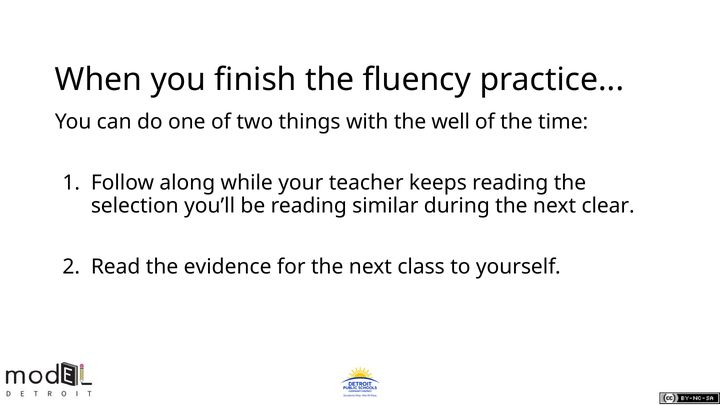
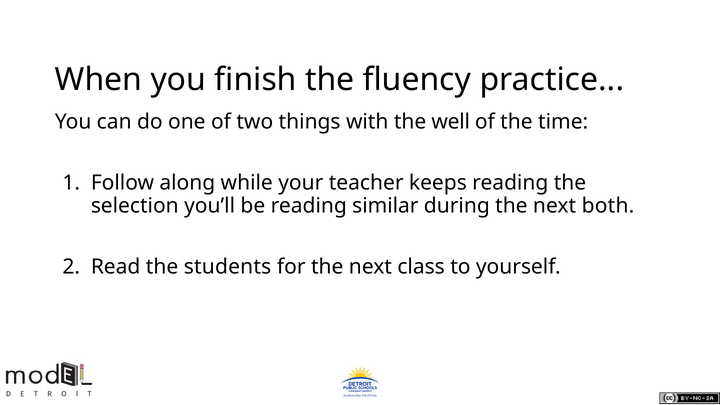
clear: clear -> both (608, 206)
evidence: evidence -> students (228, 267)
